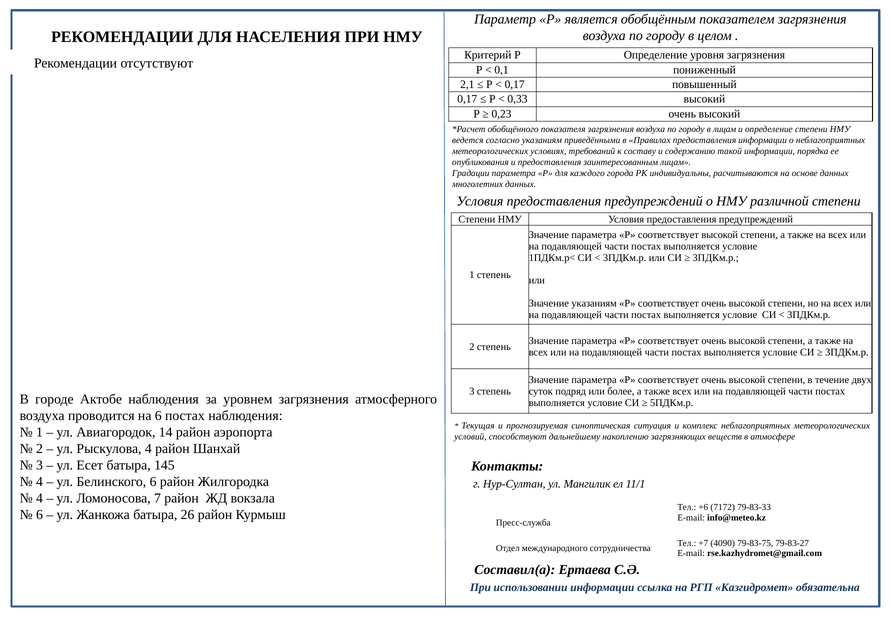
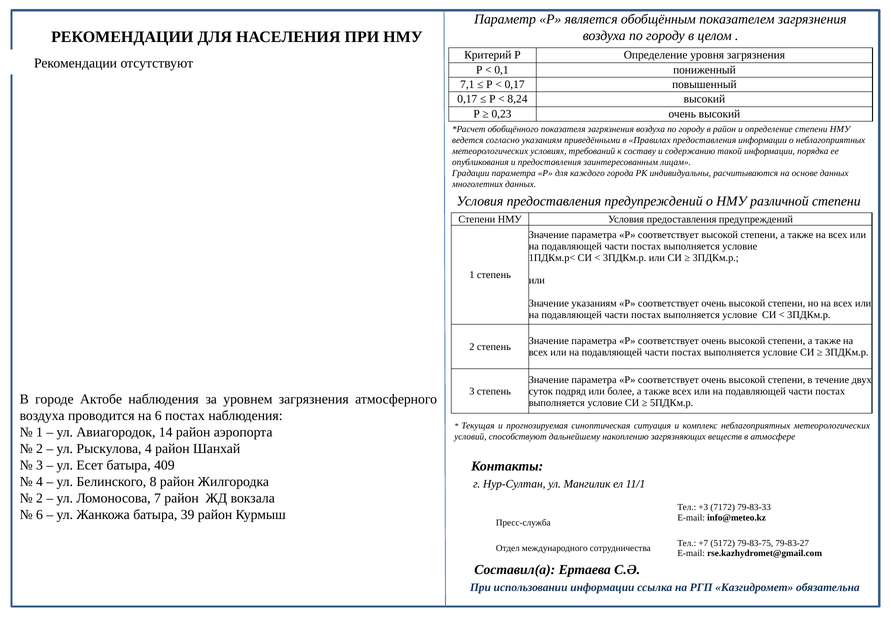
2,1: 2,1 -> 7,1 (467, 84)
0,33: 0,33 -> 8,24 (517, 99)
в лицам: лицам -> район (724, 129)
145: 145 -> 409 (164, 465)
Белинского 6: 6 -> 8 (153, 482)
4: 4 -> 2 (40, 498)
+6: +6 -> +3 (703, 507)
26: 26 -> 39 (188, 514)
4090: 4090 -> 5172 (723, 543)
